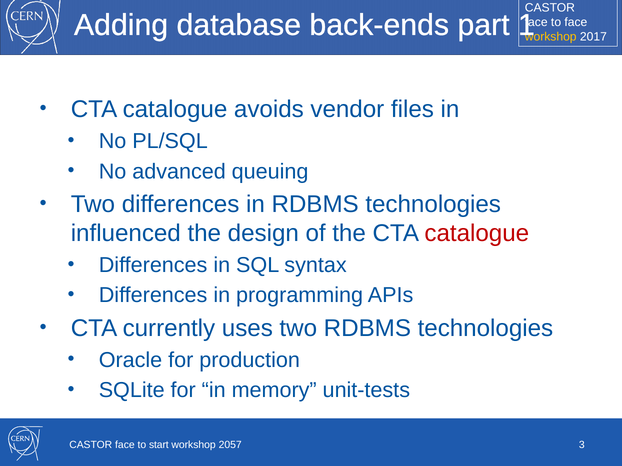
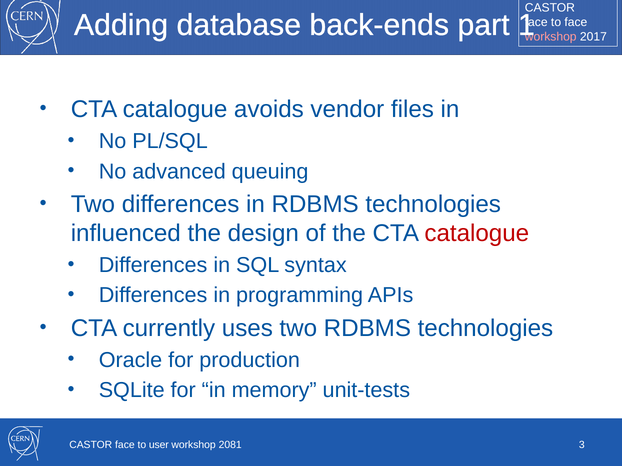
workshop colour: yellow -> pink (551, 37)
start: start -> user (159, 445)
2057: 2057 -> 2081 (230, 445)
